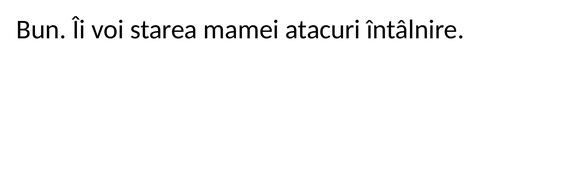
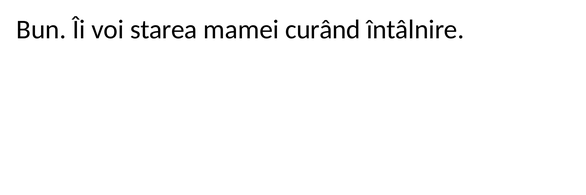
atacuri: atacuri -> curând (323, 30)
